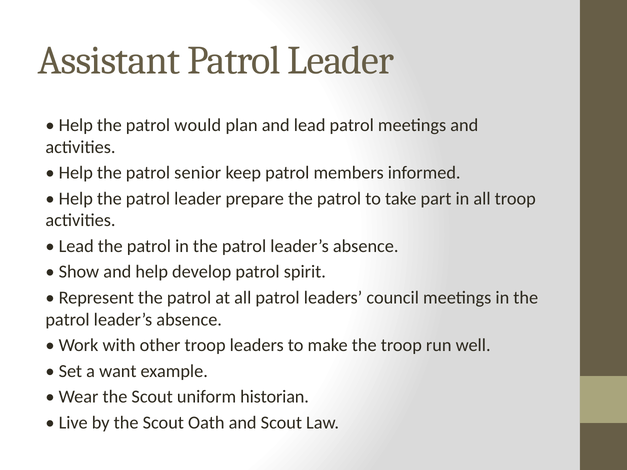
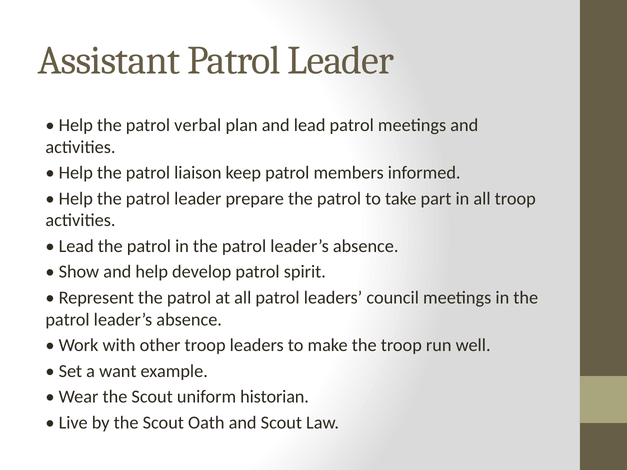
would: would -> verbal (198, 125)
senior: senior -> liaison (198, 173)
